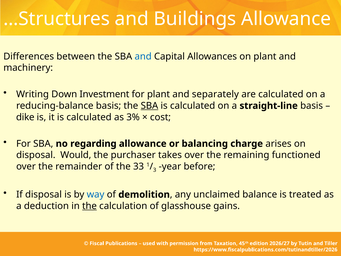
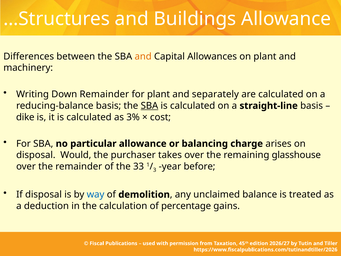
and colour: blue -> orange (143, 56)
Down Investment: Investment -> Remainder (104, 94)
regarding: regarding -> particular (93, 144)
functioned: functioned -> glasshouse (296, 155)
the underline: present -> none (89, 206)
glasshouse: glasshouse -> percentage (186, 206)
